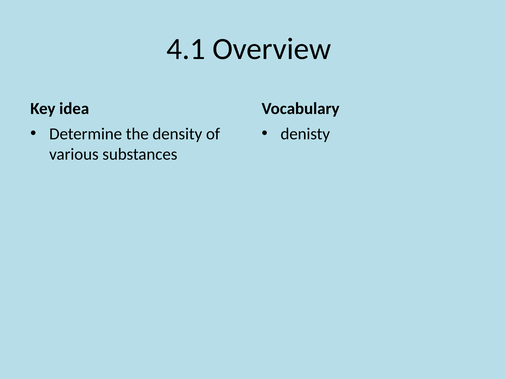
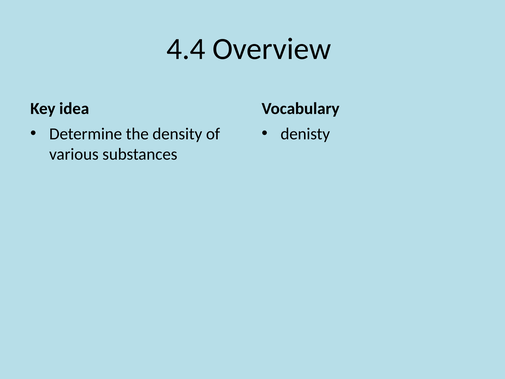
4.1: 4.1 -> 4.4 (186, 49)
